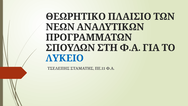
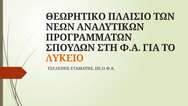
ΛΥΚΕΙΟ colour: blue -> orange (65, 58)
